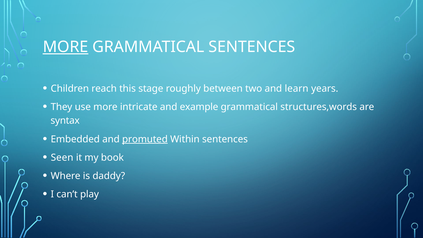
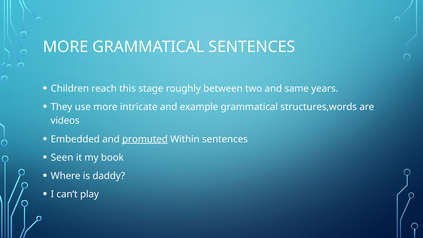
MORE underline: present -> none (66, 47)
learn: learn -> same (297, 88)
syntax: syntax -> videos (65, 121)
